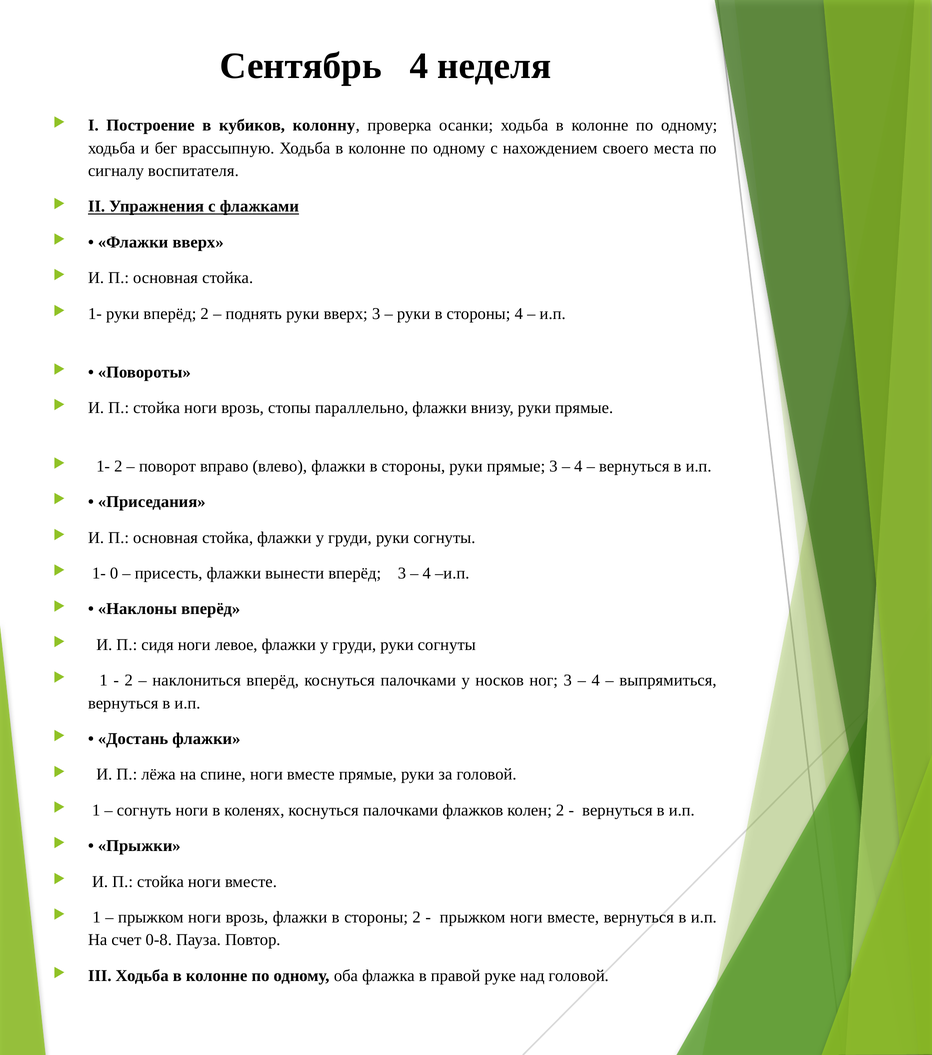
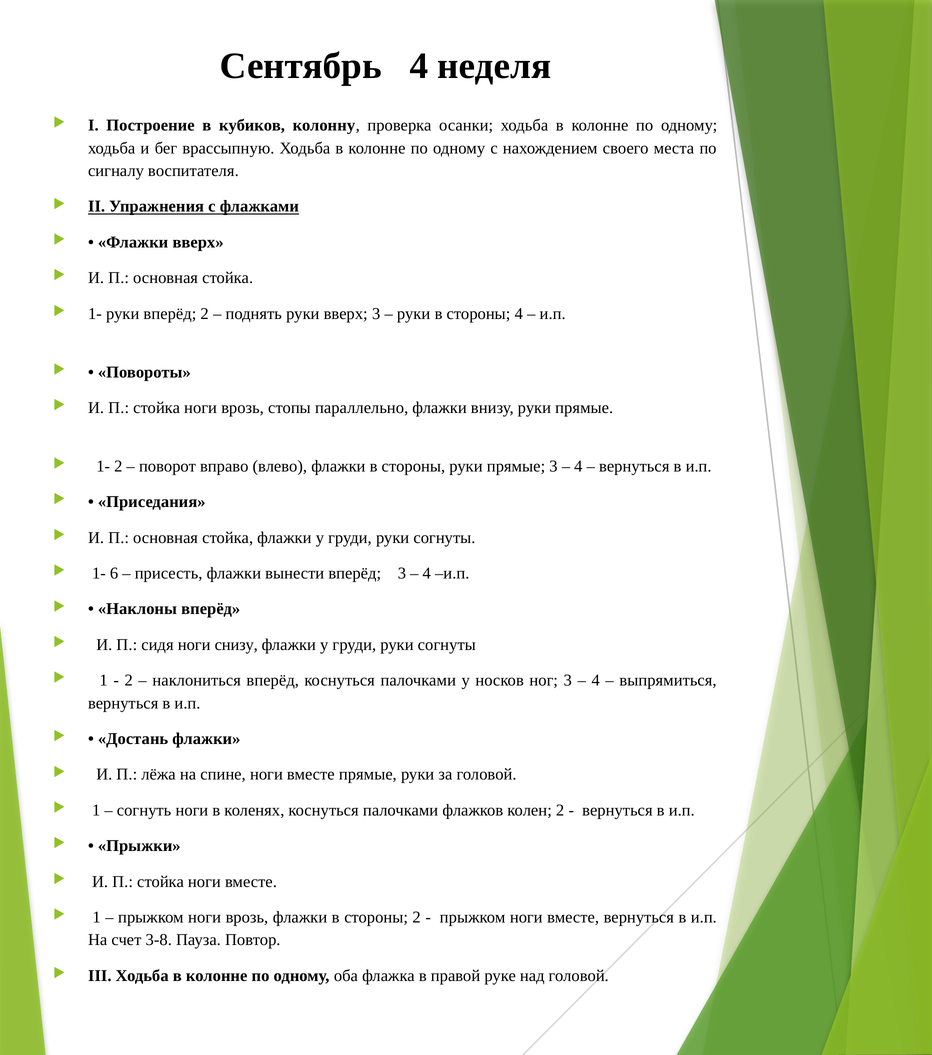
0: 0 -> 6 (114, 573)
левое: левое -> снизу (236, 645)
0-8: 0-8 -> 3-8 (159, 940)
